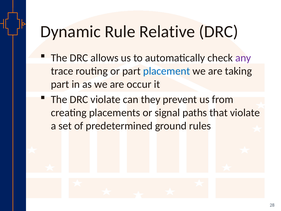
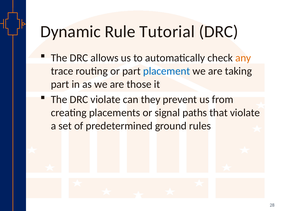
Relative: Relative -> Tutorial (167, 32)
any colour: purple -> orange (243, 58)
occur: occur -> those (139, 84)
